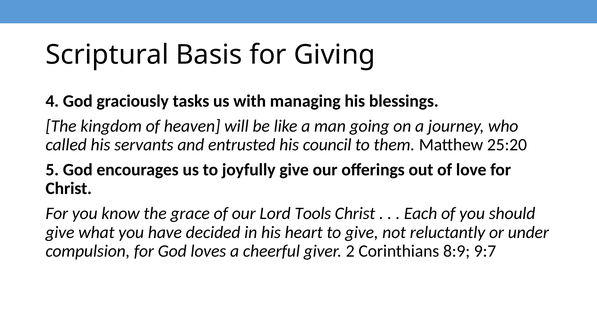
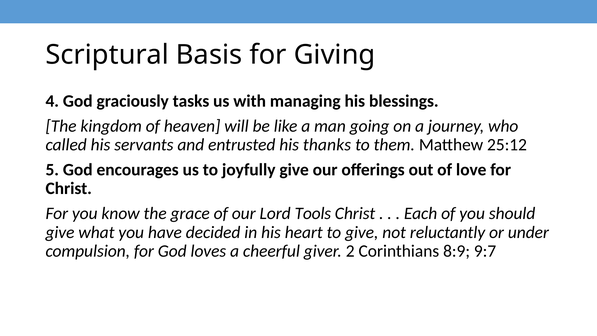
council: council -> thanks (327, 145)
25:20: 25:20 -> 25:12 (507, 145)
